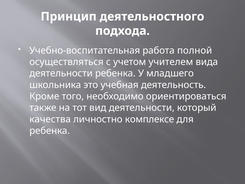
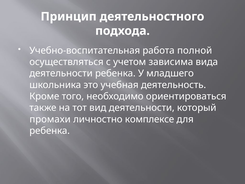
учителем: учителем -> зависима (171, 62)
качества: качества -> промахи (50, 119)
